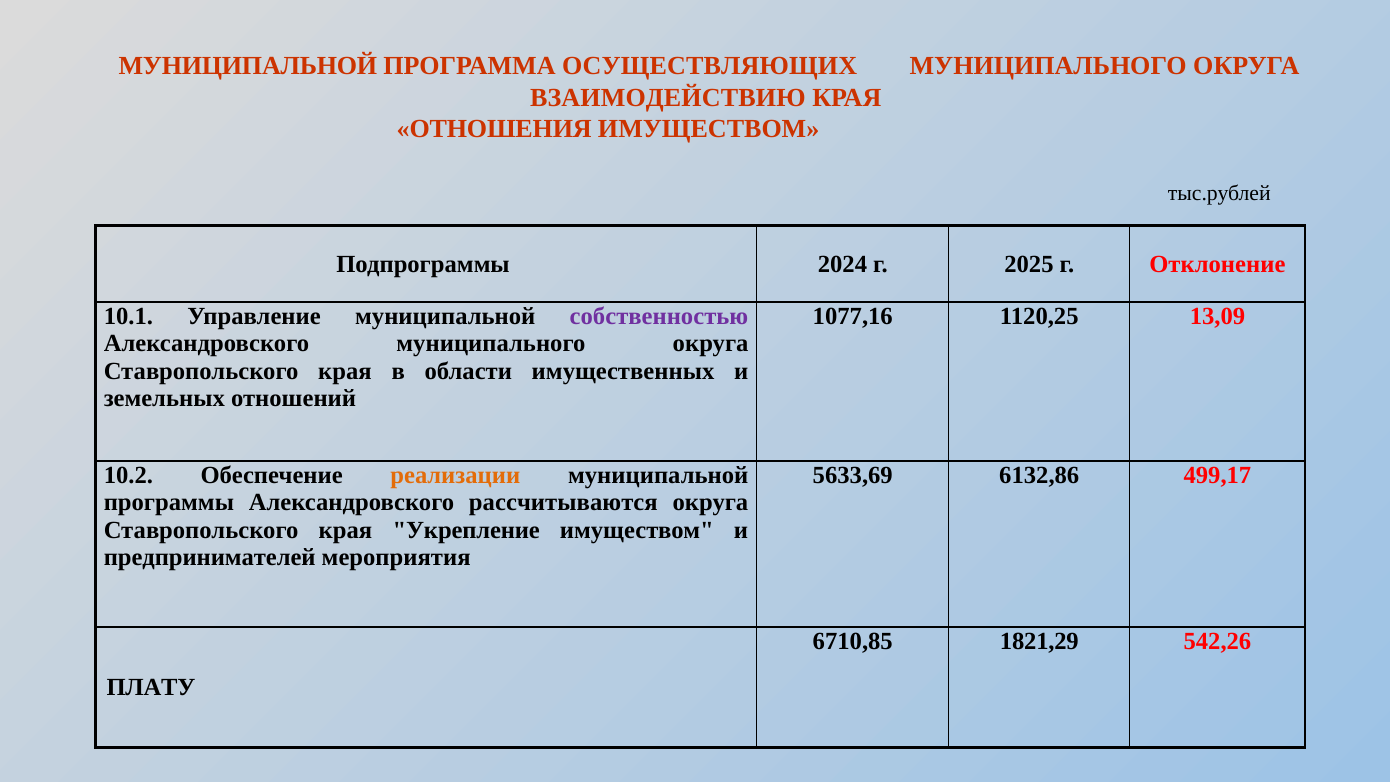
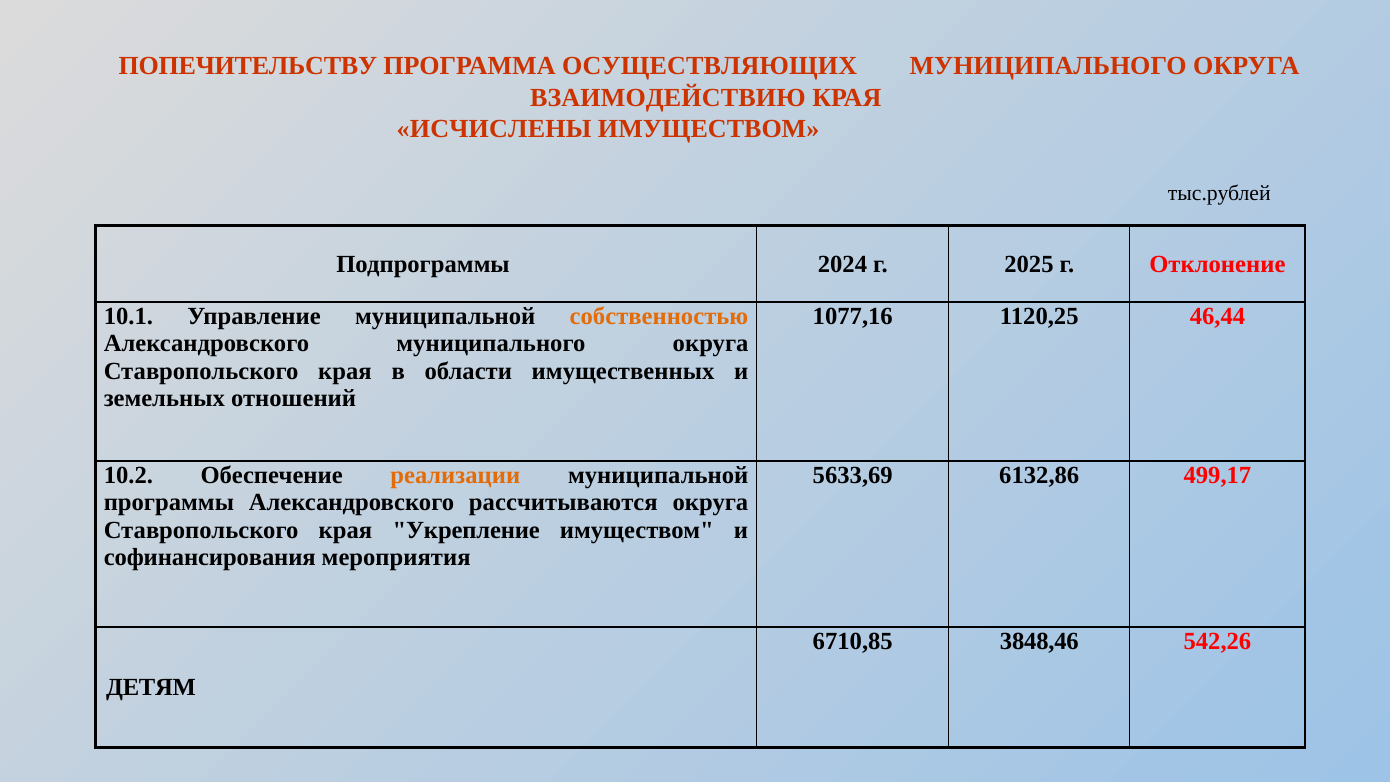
МУНИЦИПАЛЬНОЙ: МУНИЦИПАЛЬНОЙ -> ПОПЕЧИТЕЛЬСТВУ (248, 66)
ОТНОШЕНИЯ: ОТНОШЕНИЯ -> ИСЧИСЛЕНЫ (494, 129)
собственностью colour: purple -> orange (659, 316)
13,09: 13,09 -> 46,44 (1217, 316)
предпринимателей: предпринимателей -> софинансирования (210, 557)
1821,29: 1821,29 -> 3848,46 (1039, 641)
ПЛАТУ: ПЛАТУ -> ДЕТЯМ (151, 687)
